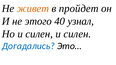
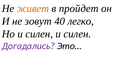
этого: этого -> зовут (38, 21)
узнал: узнал -> легко (81, 21)
Догадались colour: blue -> purple (28, 46)
